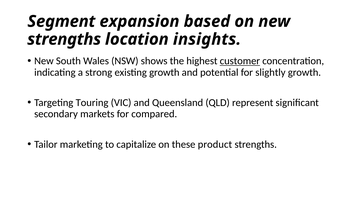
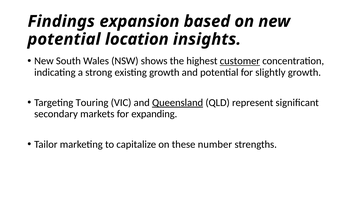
Segment: Segment -> Findings (61, 21)
strengths: strengths -> potential (64, 39)
Queensland underline: none -> present (178, 102)
compared: compared -> expanding (154, 114)
product: product -> number (215, 144)
